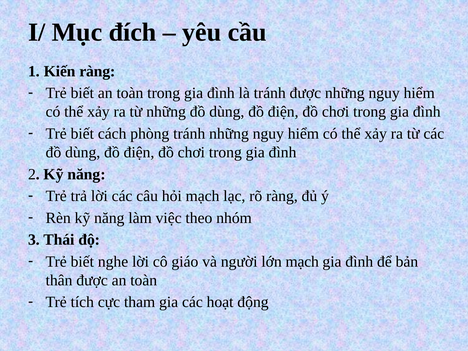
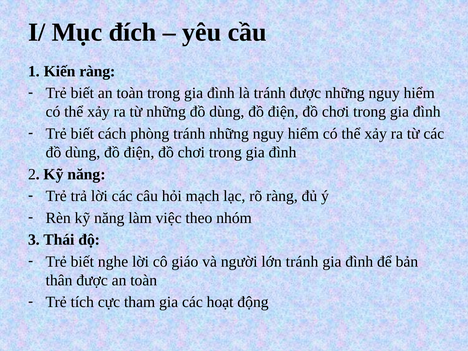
lớn mạch: mạch -> tránh (302, 262)
